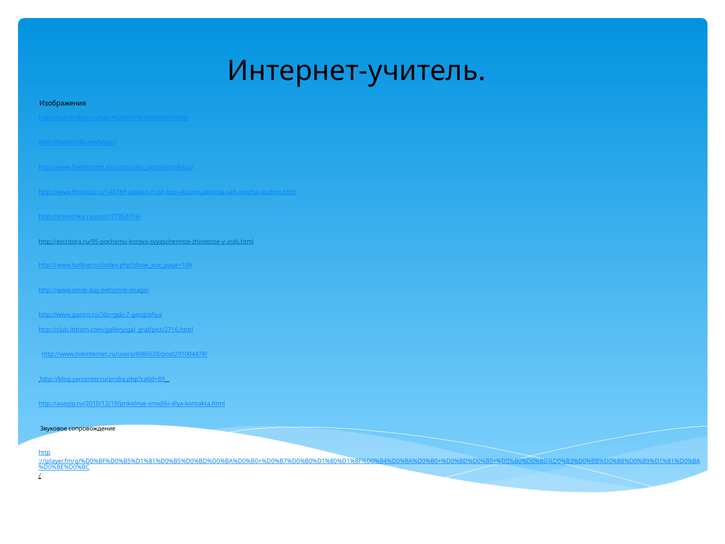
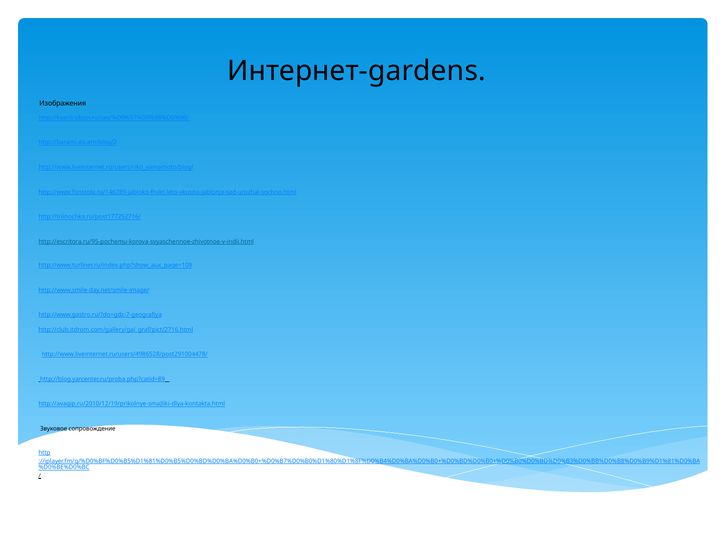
Интернет-учитель: Интернет-учитель -> Интернет-gardens (356, 71)
